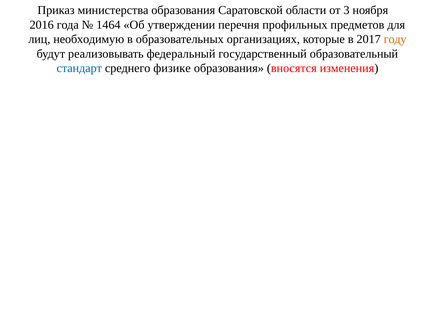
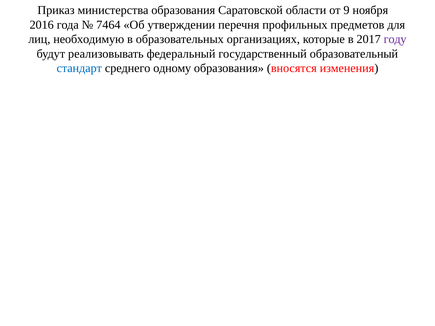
3: 3 -> 9 (347, 10)
1464: 1464 -> 7464 (108, 25)
году colour: orange -> purple (395, 39)
физике: физике -> одному (172, 68)
